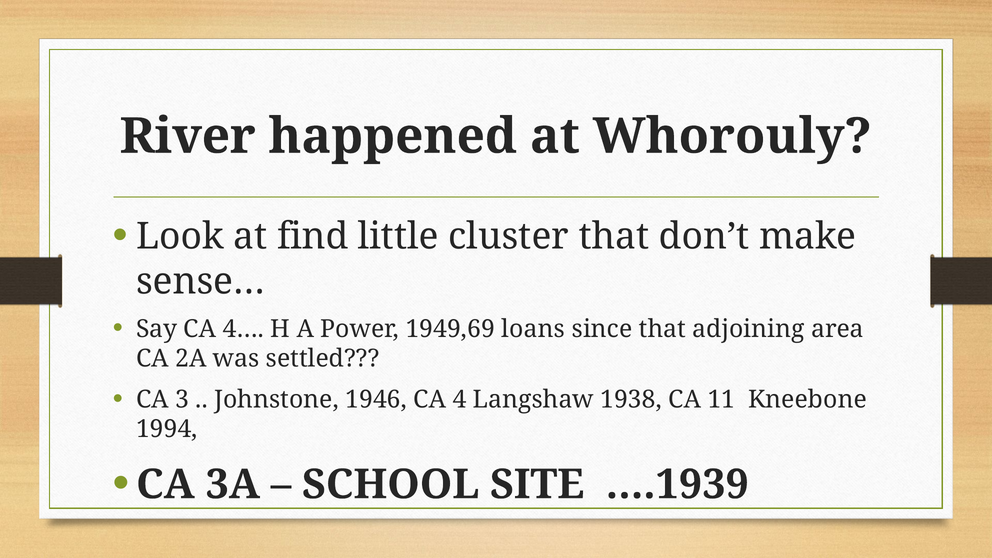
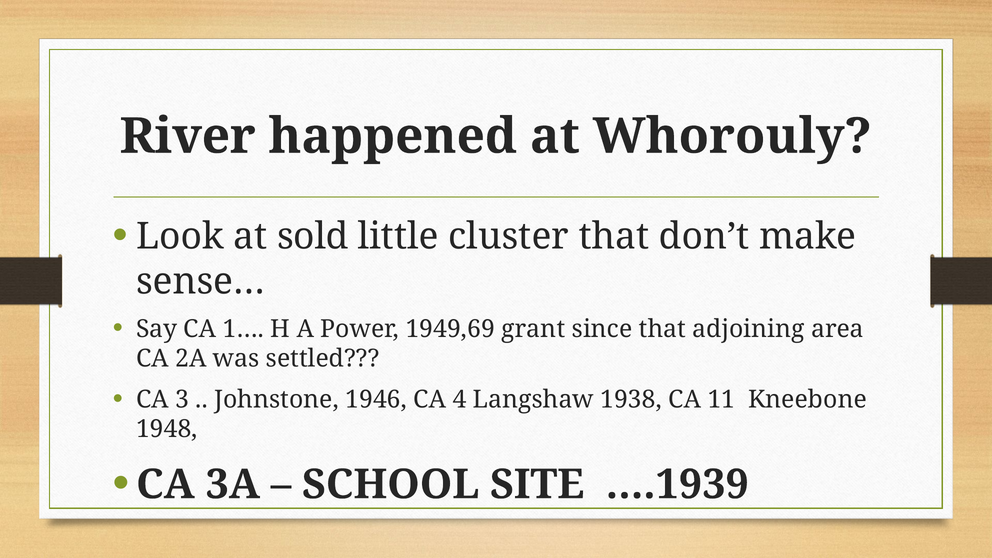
find: find -> sold (313, 237)
4…: 4… -> 1… (243, 329)
loans: loans -> grant (533, 329)
1994: 1994 -> 1948 (167, 429)
